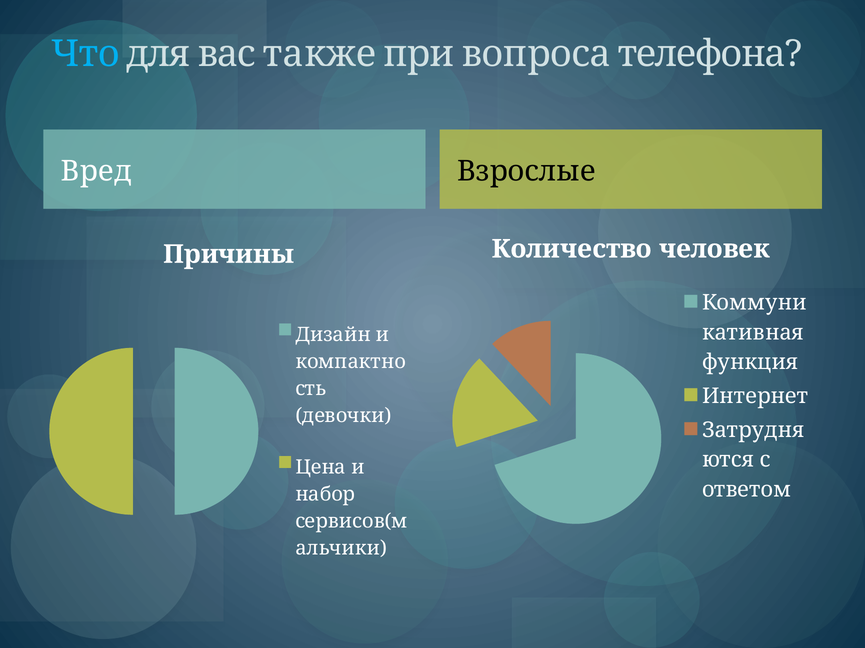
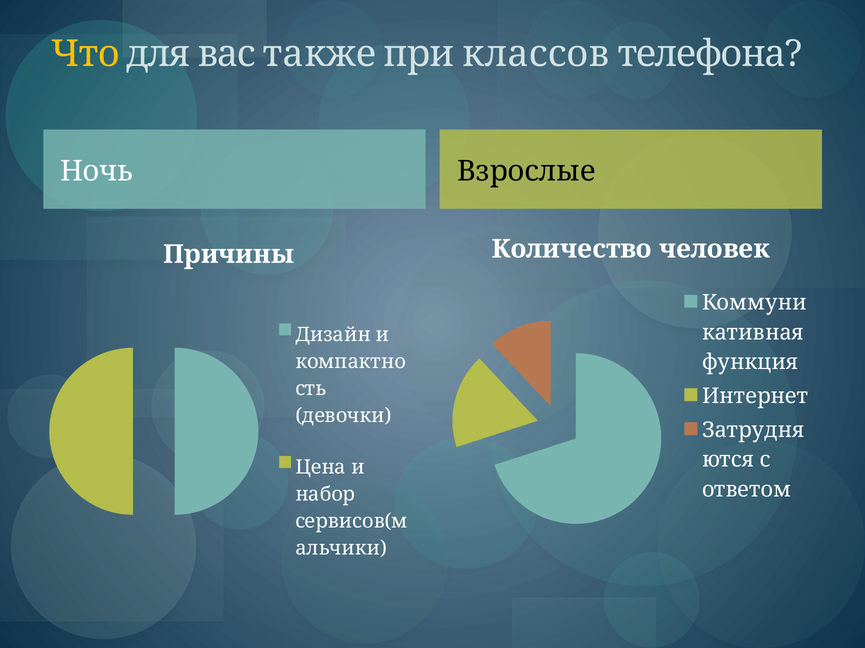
Что colour: light blue -> yellow (85, 54)
вопроса: вопроса -> классов (536, 54)
Вред: Вред -> Ночь (96, 171)
